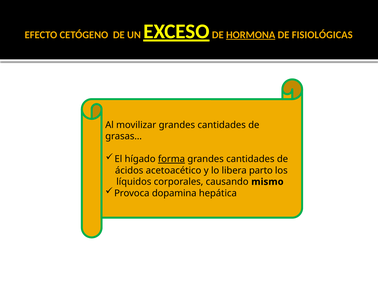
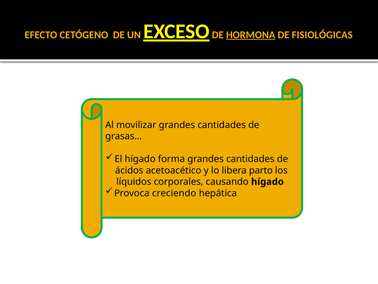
forma underline: present -> none (171, 159)
causando mismo: mismo -> hígado (267, 181)
dopamina: dopamina -> creciendo (174, 193)
